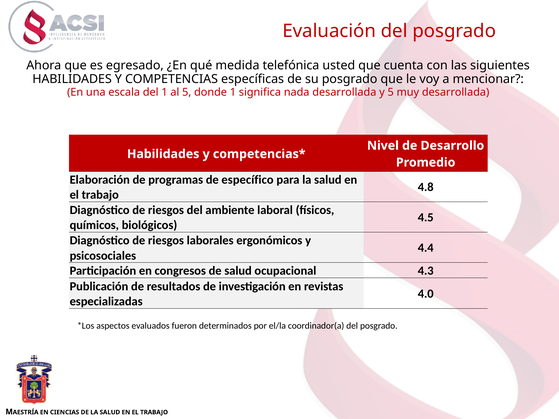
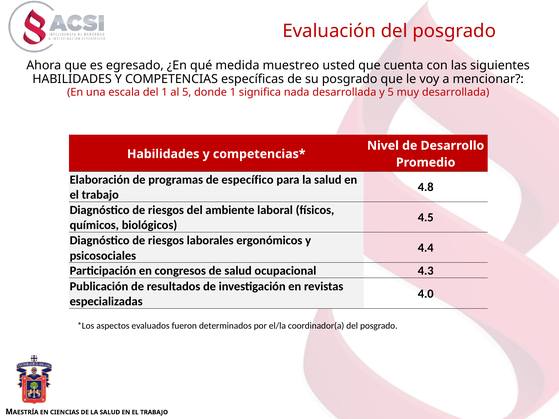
telefónica: telefónica -> muestreo (291, 65)
